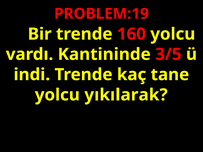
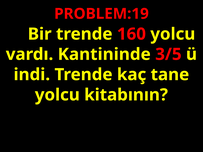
yıkılarak: yıkılarak -> kitabının (126, 95)
